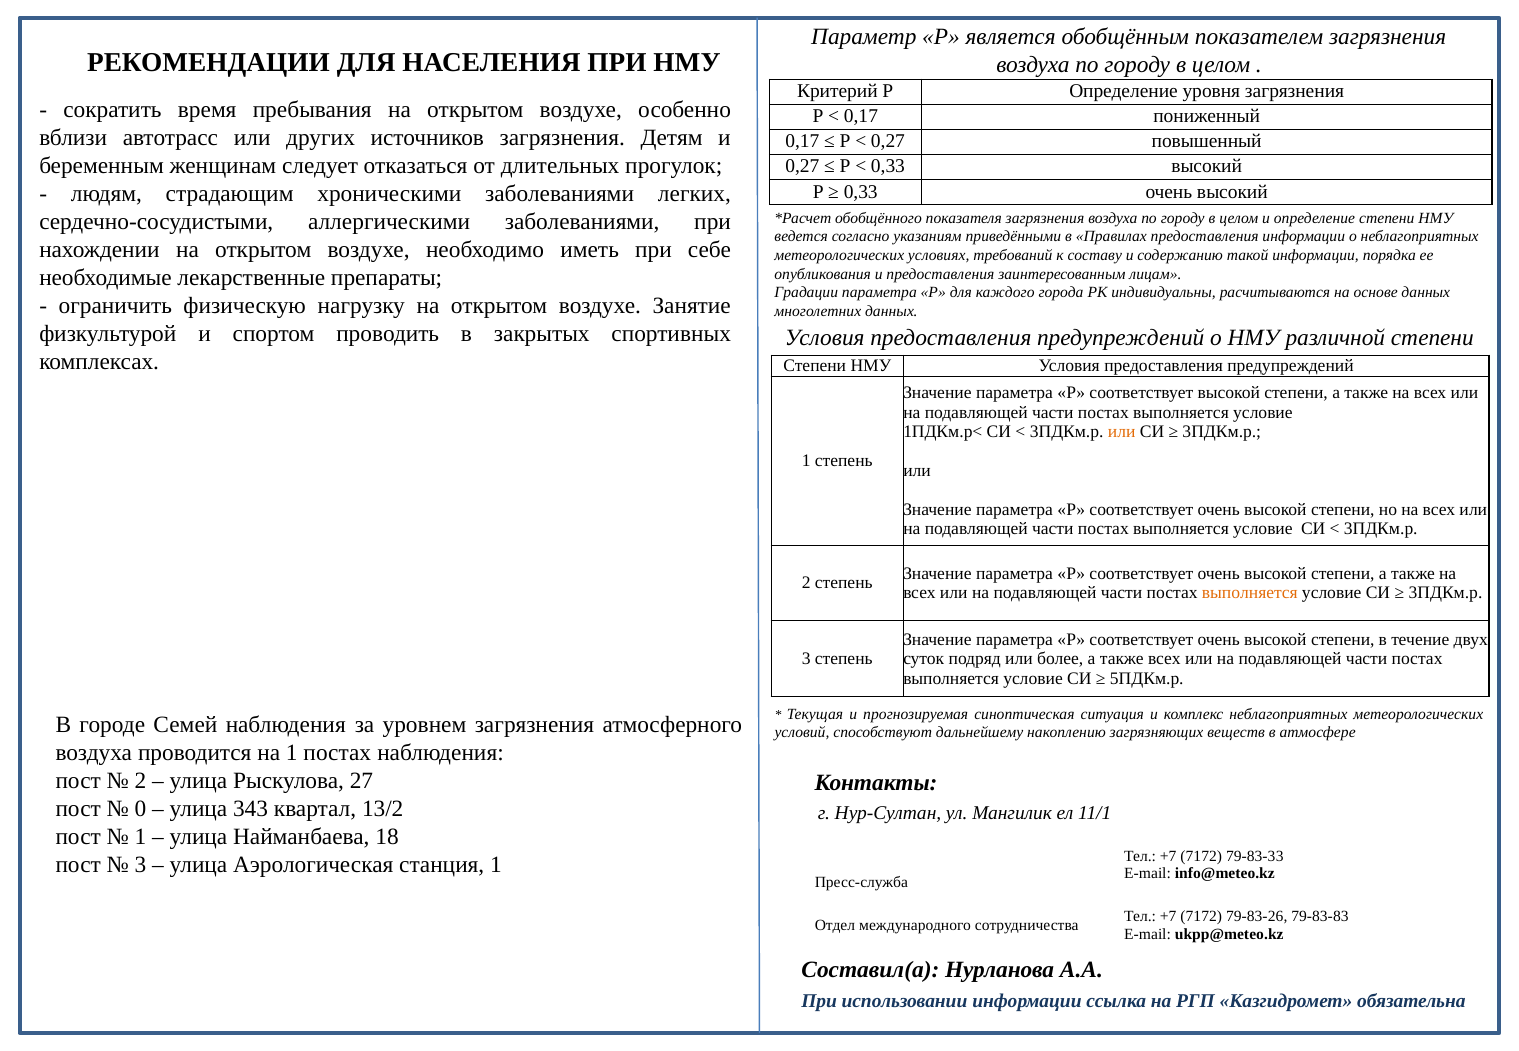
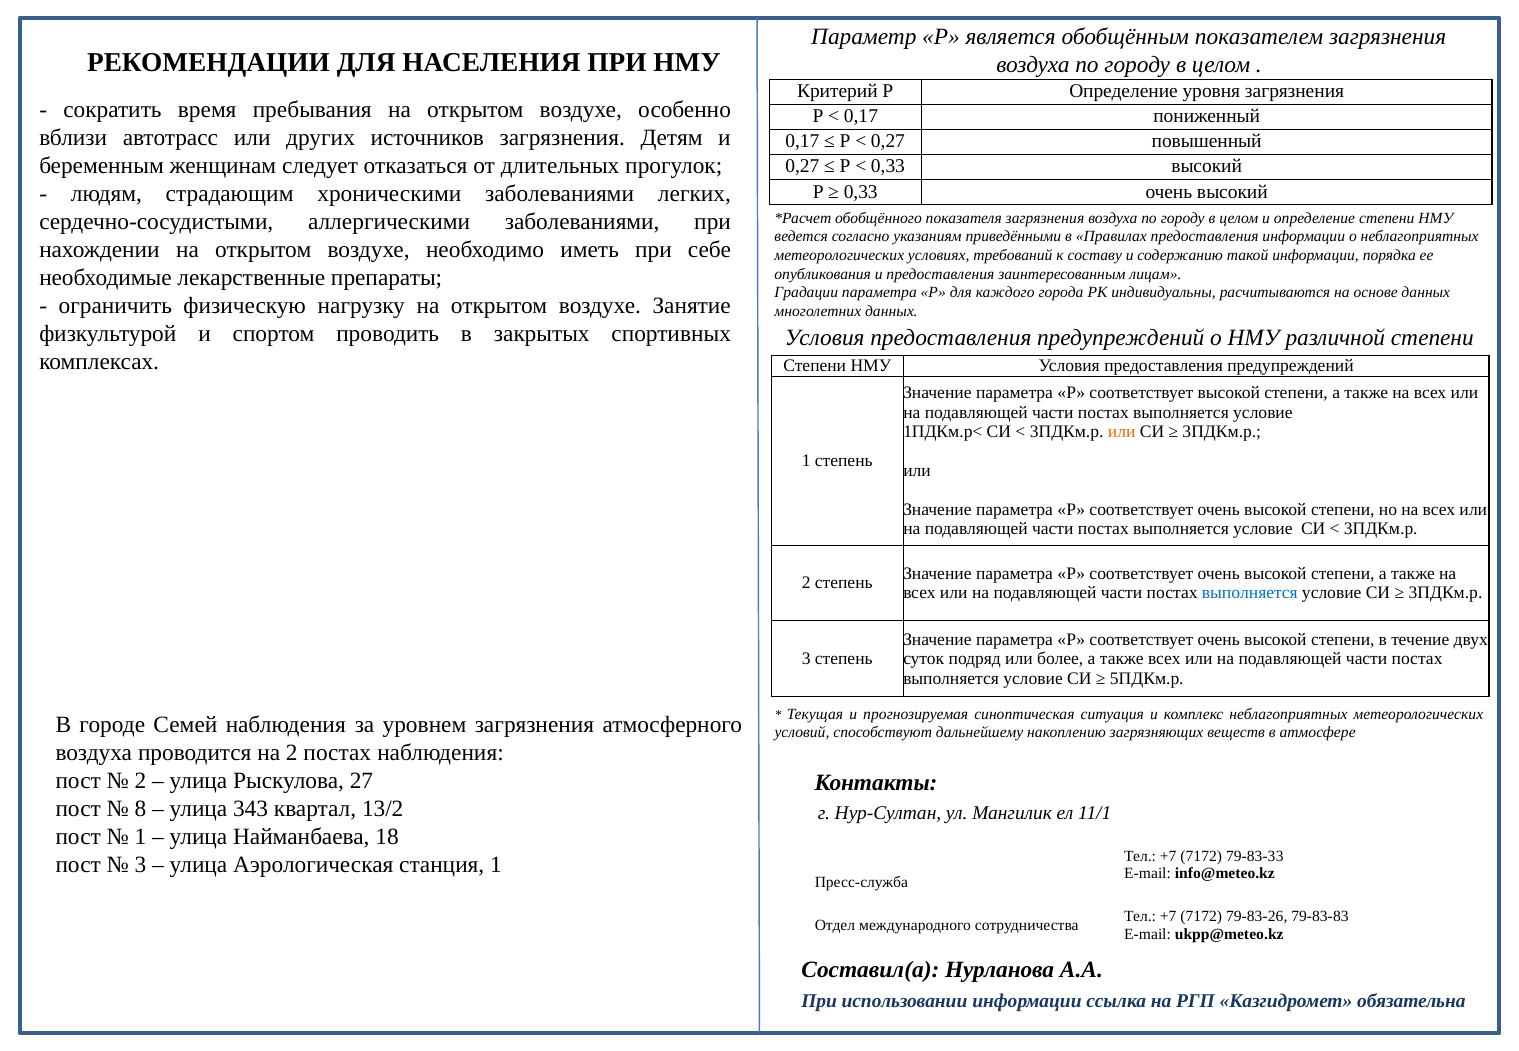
выполняется colour: orange -> blue (1250, 593)
на 1: 1 -> 2 (292, 753)
0: 0 -> 8 (140, 809)
